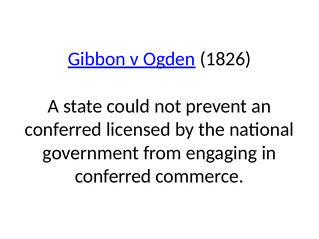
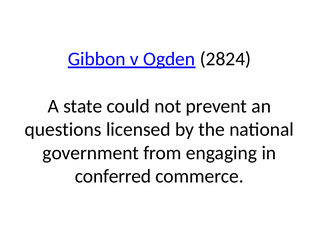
1826: 1826 -> 2824 (225, 59)
conferred: conferred -> questions (63, 130)
